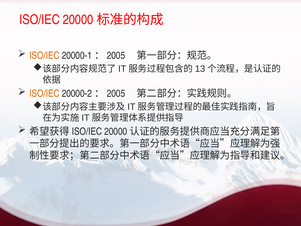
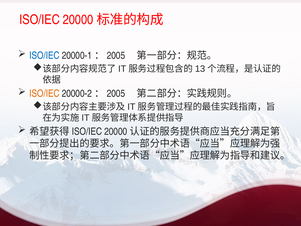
ISO/IEC colour: orange -> blue (44, 55)
